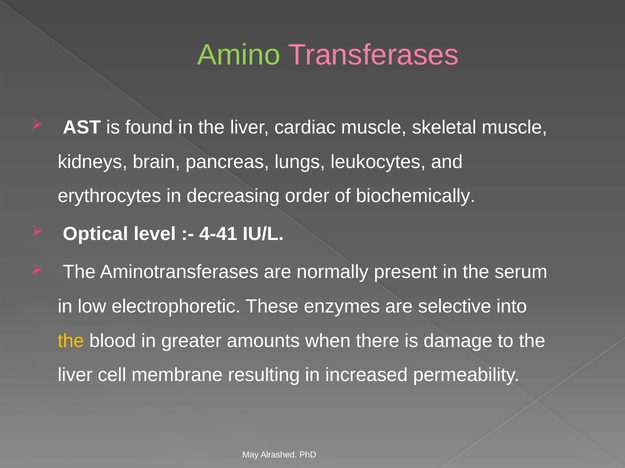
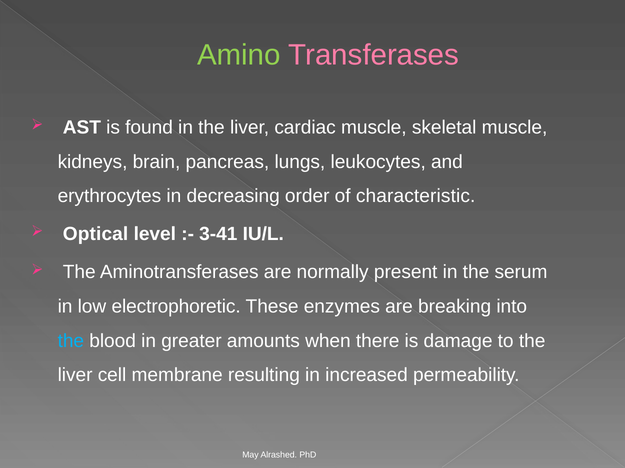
biochemically: biochemically -> characteristic (416, 196)
4-41: 4-41 -> 3-41 (218, 234)
selective: selective -> breaking (455, 307)
the colour: yellow -> light blue (71, 341)
